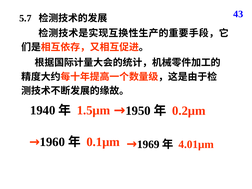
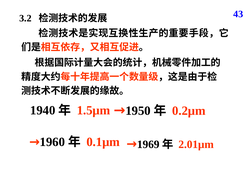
5.7: 5.7 -> 3.2 (25, 18)
4.01μm: 4.01μm -> 2.01μm (196, 144)
